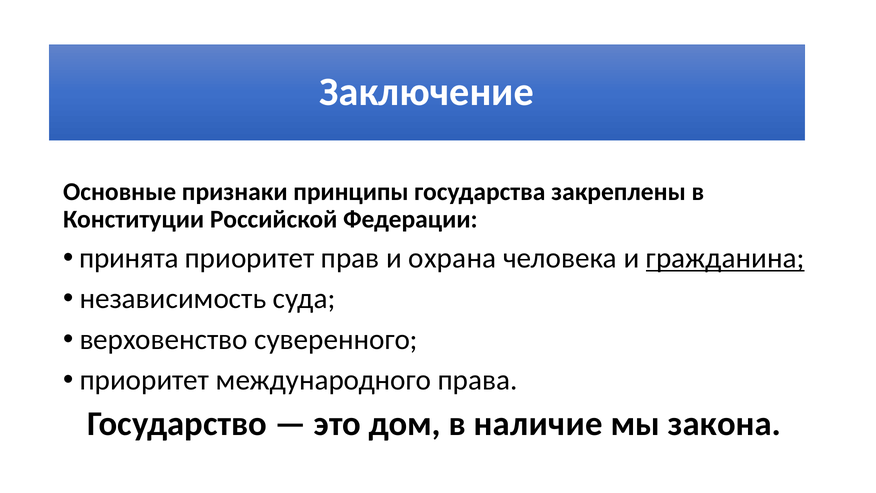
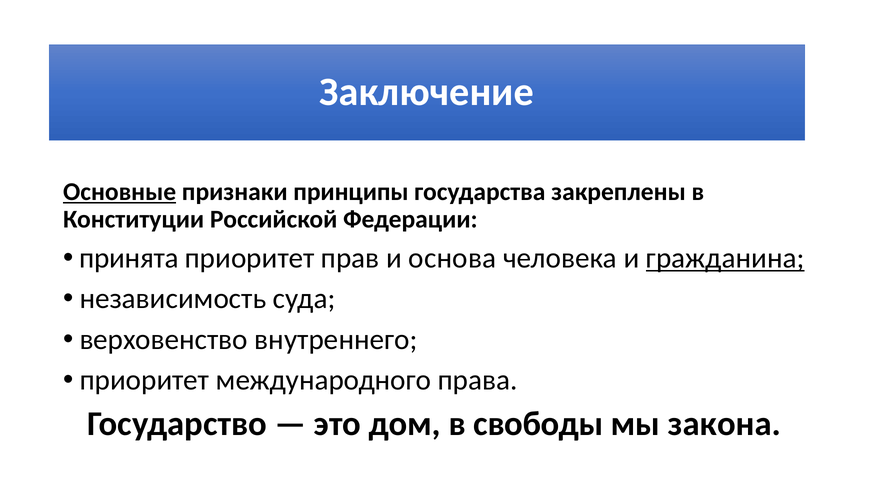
Основные underline: none -> present (120, 192)
охрана: охрана -> основа (452, 258)
суверенного: суверенного -> внутреннего (336, 339)
наличие: наличие -> свободы (538, 424)
